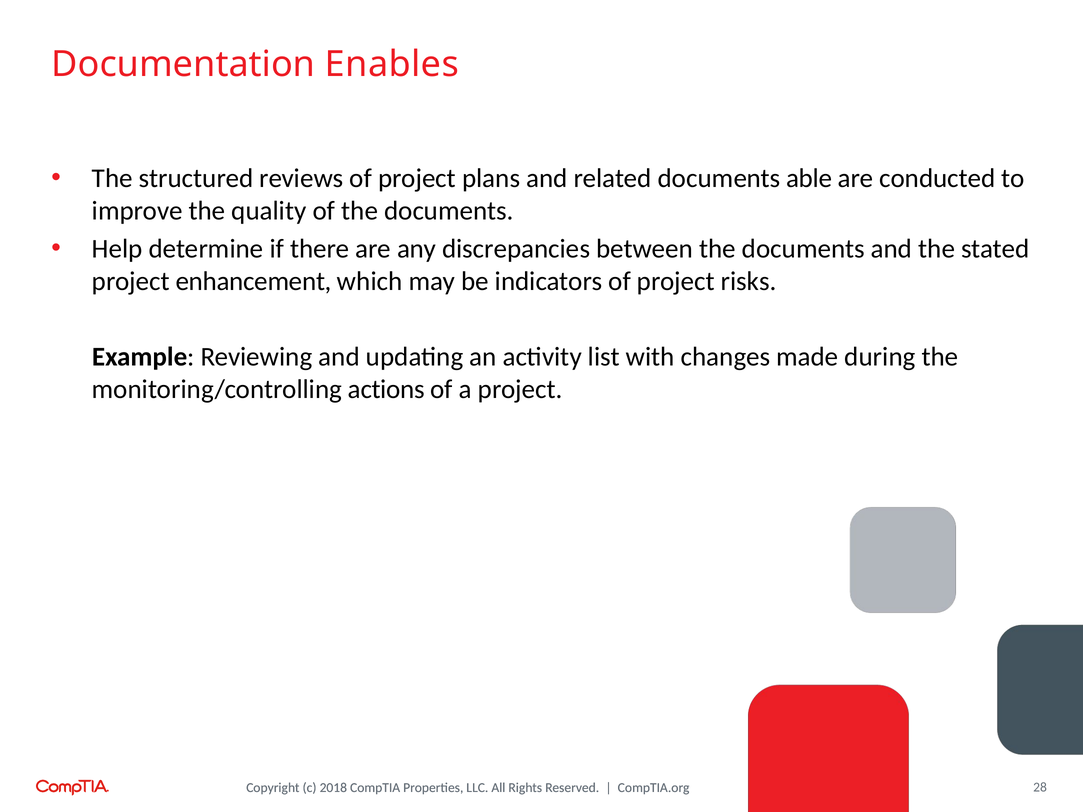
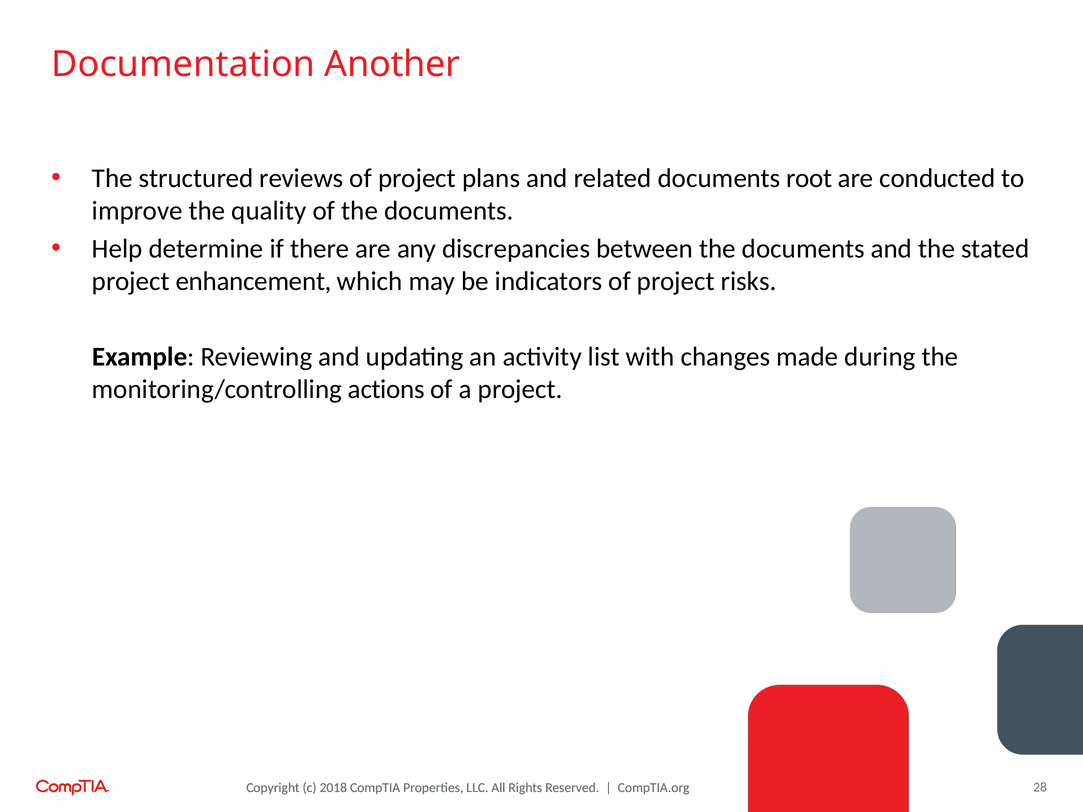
Enables: Enables -> Another (392, 64)
able: able -> root (809, 178)
